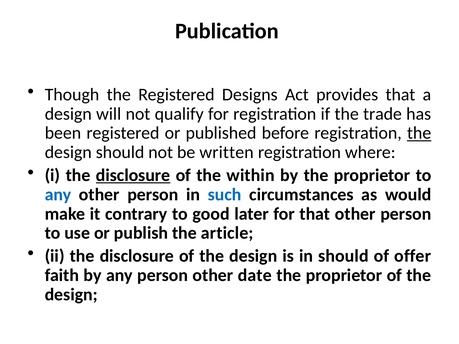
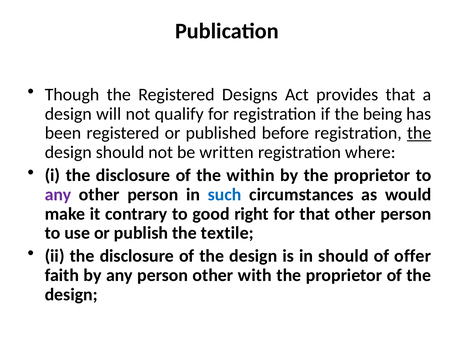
trade: trade -> being (383, 114)
disclosure underline: present -> none (133, 175)
any colour: blue -> purple (58, 195)
later: later -> right (252, 214)
article: article -> textile (227, 233)
date: date -> with (255, 275)
